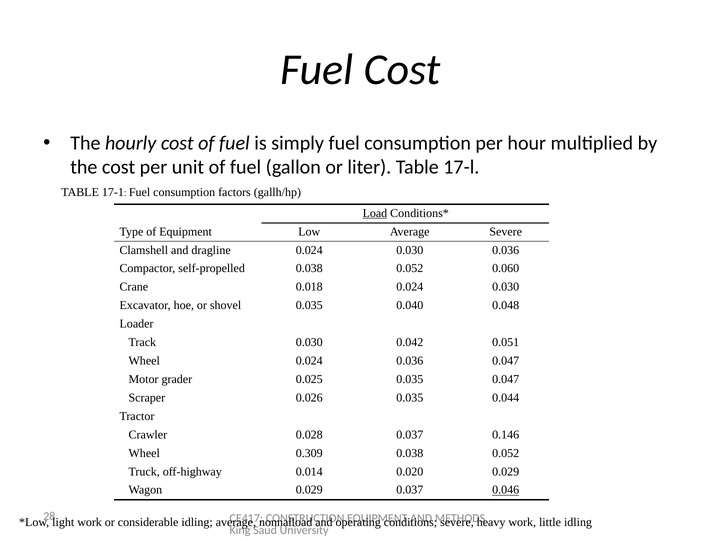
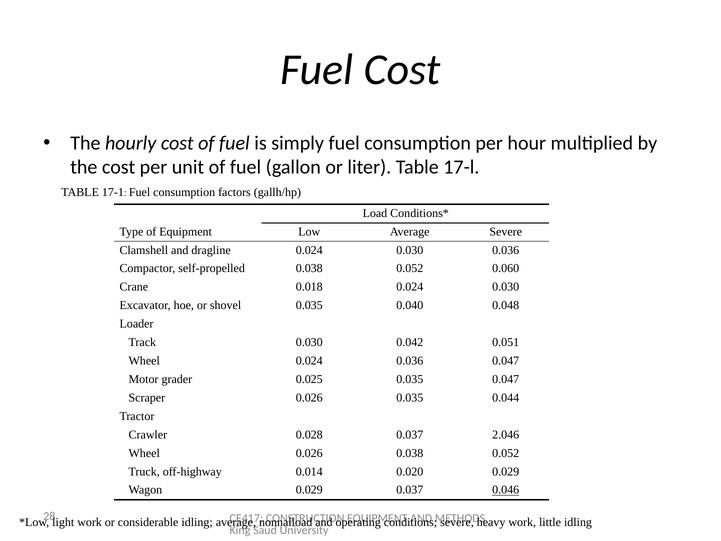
Load underline: present -> none (375, 213)
0.146: 0.146 -> 2.046 (506, 434)
Wheel 0.309: 0.309 -> 0.026 (309, 453)
